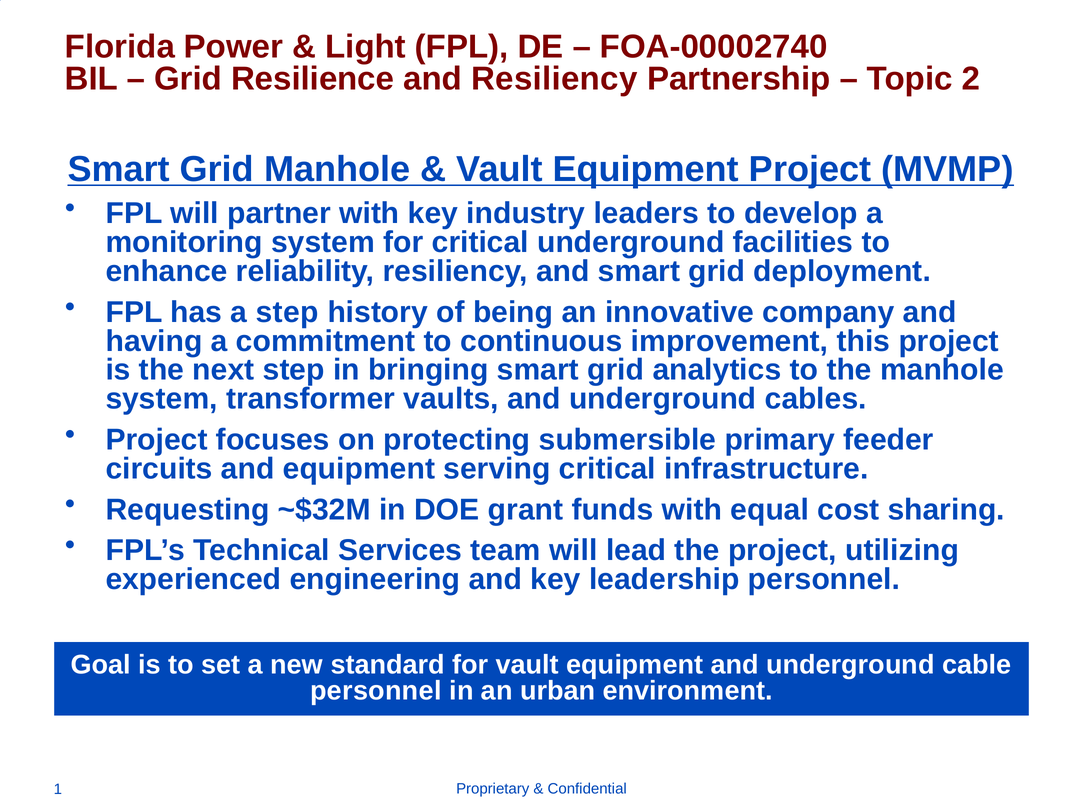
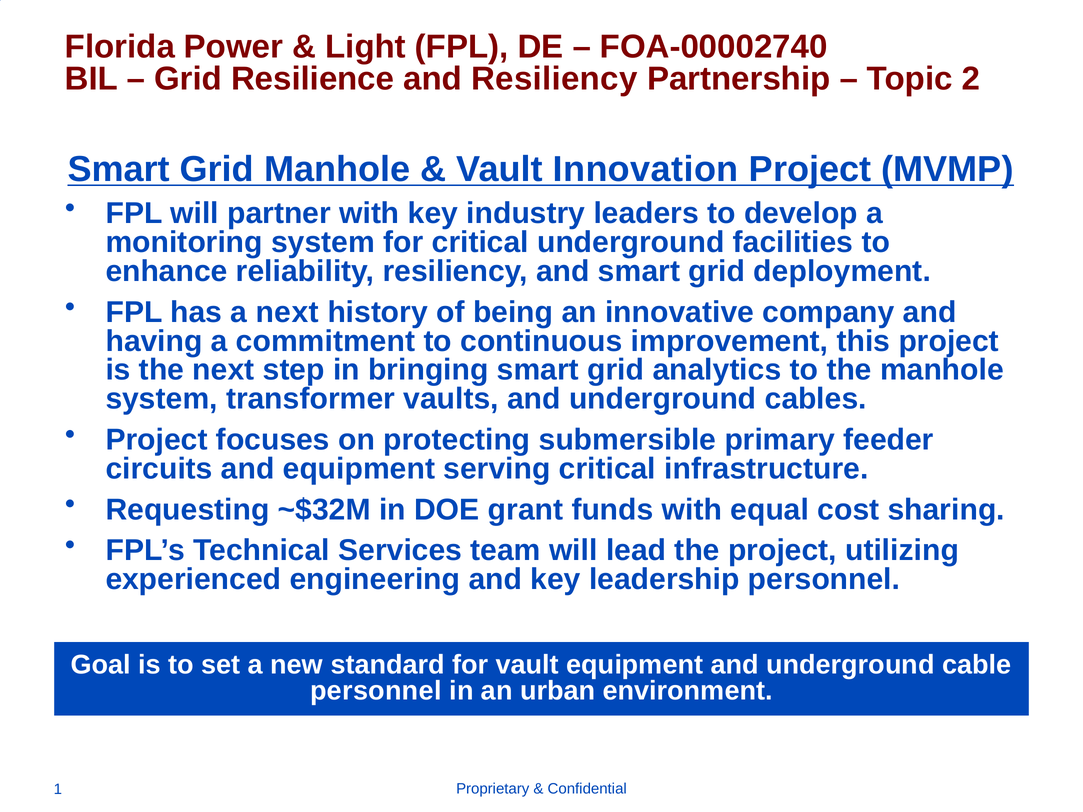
Equipment: Equipment -> Innovation (646, 169)
a step: step -> next (287, 312)
